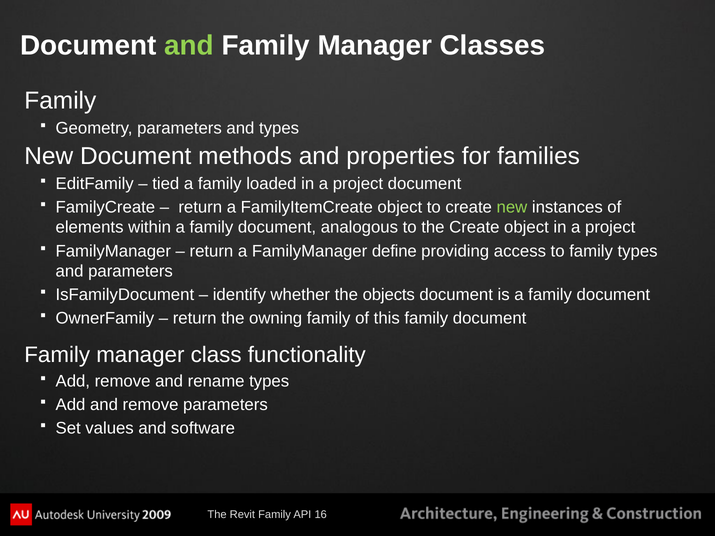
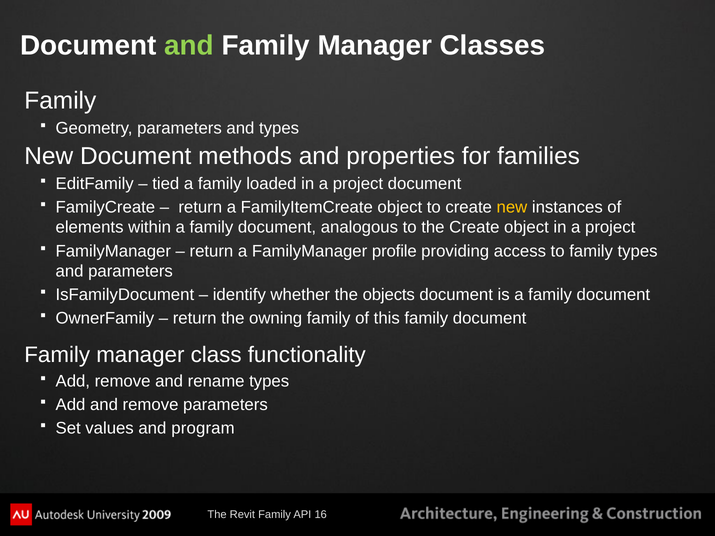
new colour: light green -> yellow (512, 207)
define: define -> profile (394, 251)
software: software -> program (203, 428)
